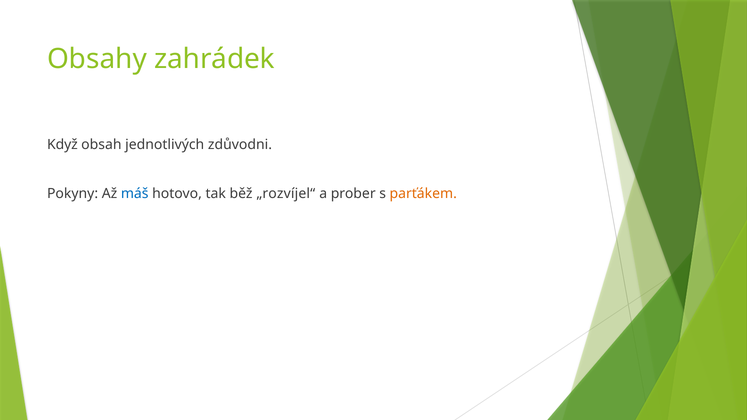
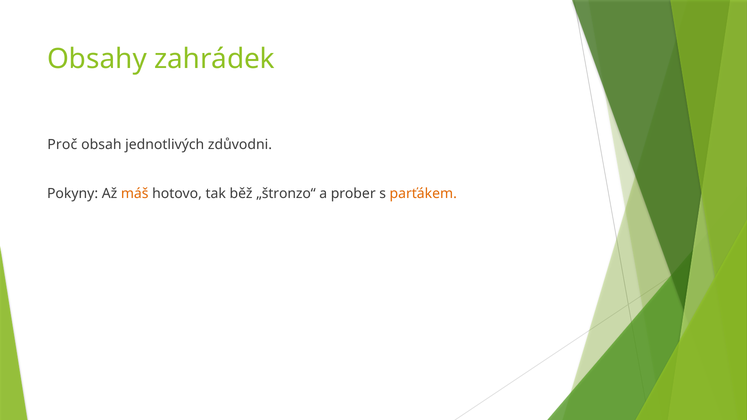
Když: Když -> Proč (62, 145)
máš colour: blue -> orange (135, 194)
„rozvíjel“: „rozvíjel“ -> „štronzo“ (286, 194)
